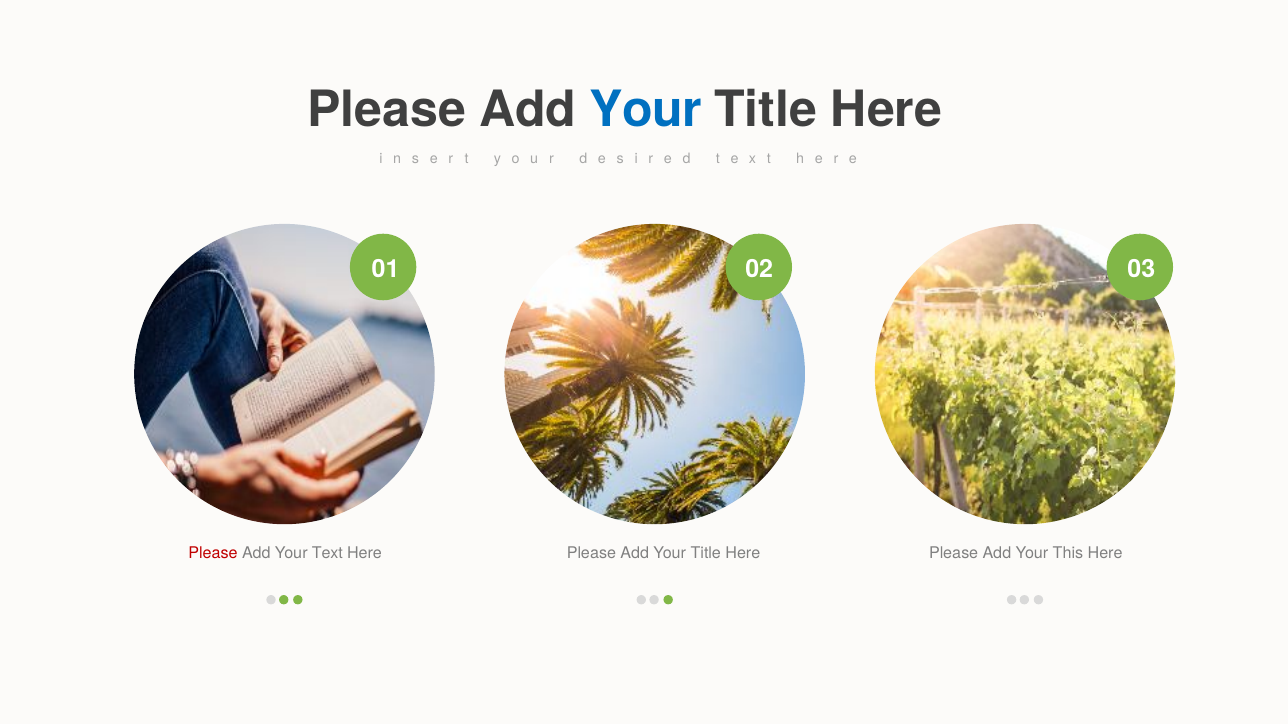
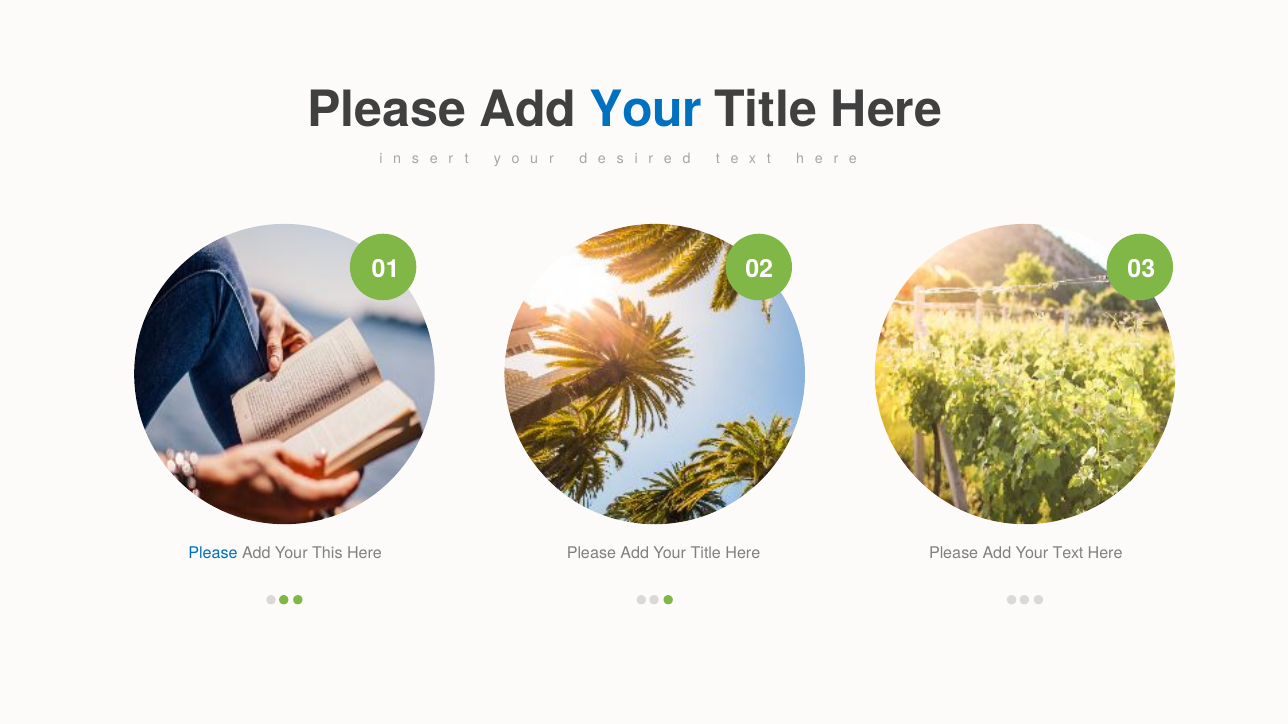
Please colour: red -> blue (213, 554)
Text: Text -> This (327, 554)
This: This -> Text (1068, 554)
